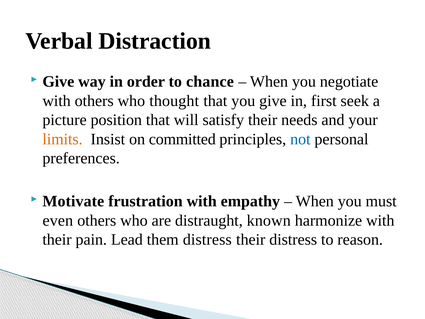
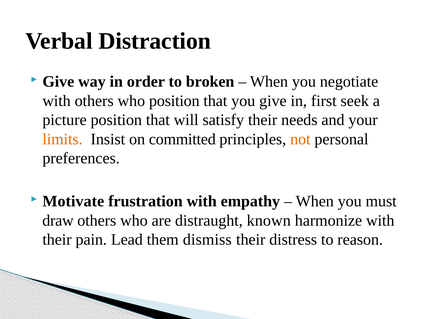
chance: chance -> broken (210, 82)
who thought: thought -> position (174, 101)
not colour: blue -> orange (300, 139)
even: even -> draw (58, 220)
them distress: distress -> dismiss (207, 239)
